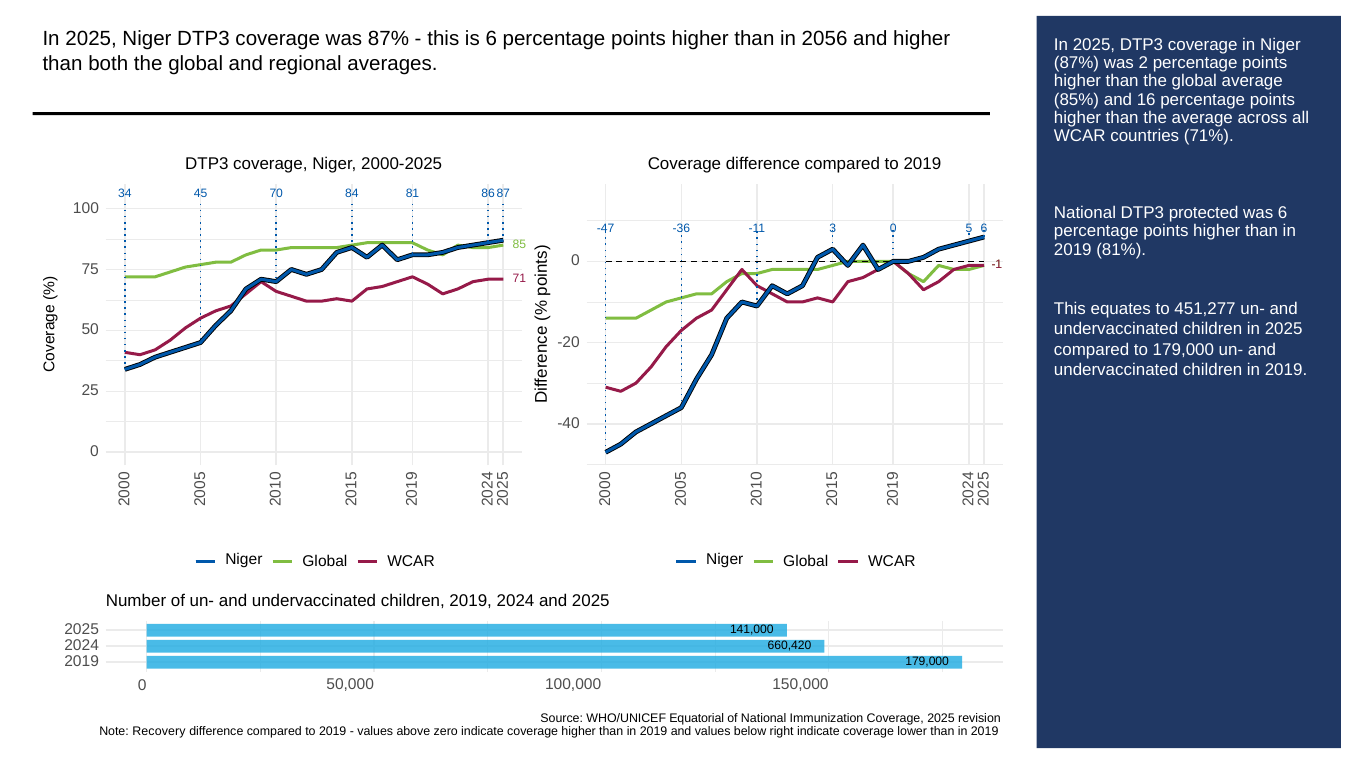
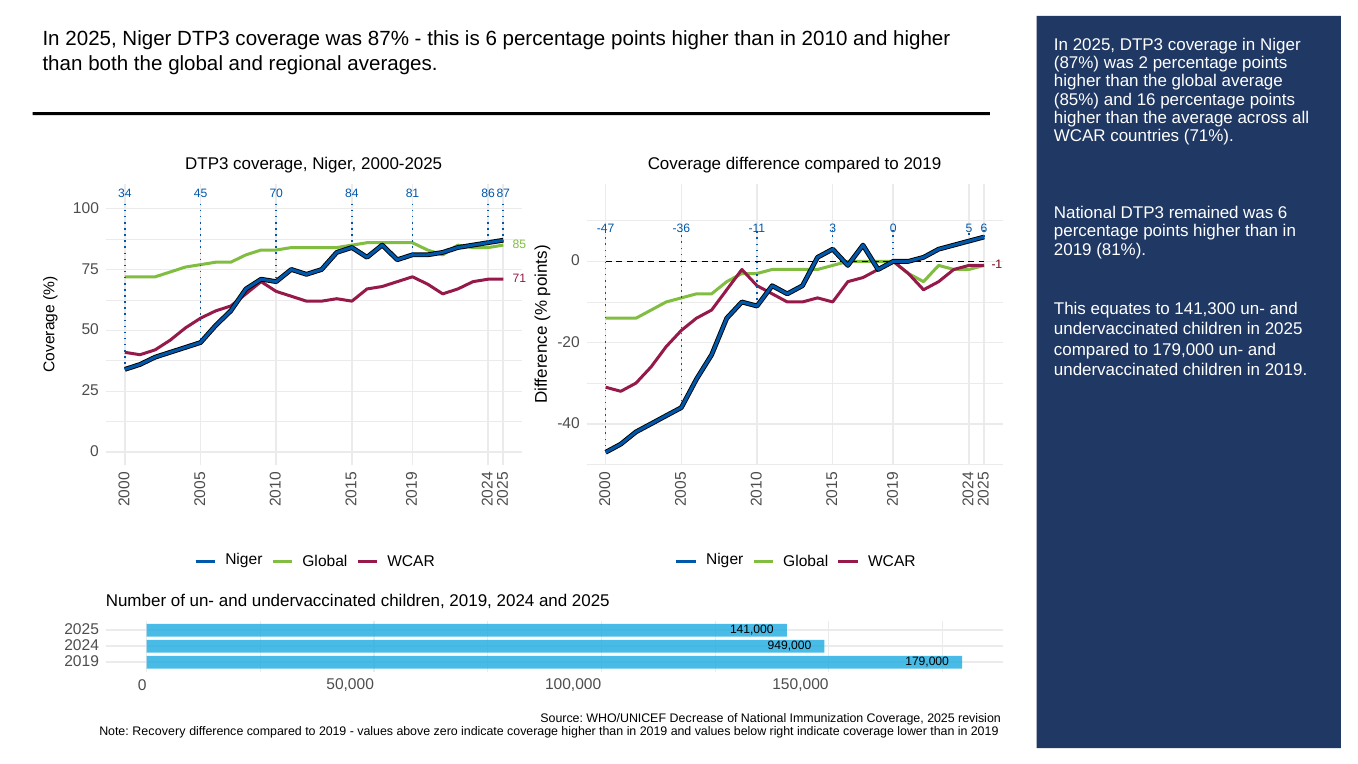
2056: 2056 -> 2010 (825, 39)
protected: protected -> remained (1204, 213)
451,277: 451,277 -> 141,300 (1205, 309)
660,420: 660,420 -> 949,000 (789, 645)
Equatorial: Equatorial -> Decrease (697, 718)
